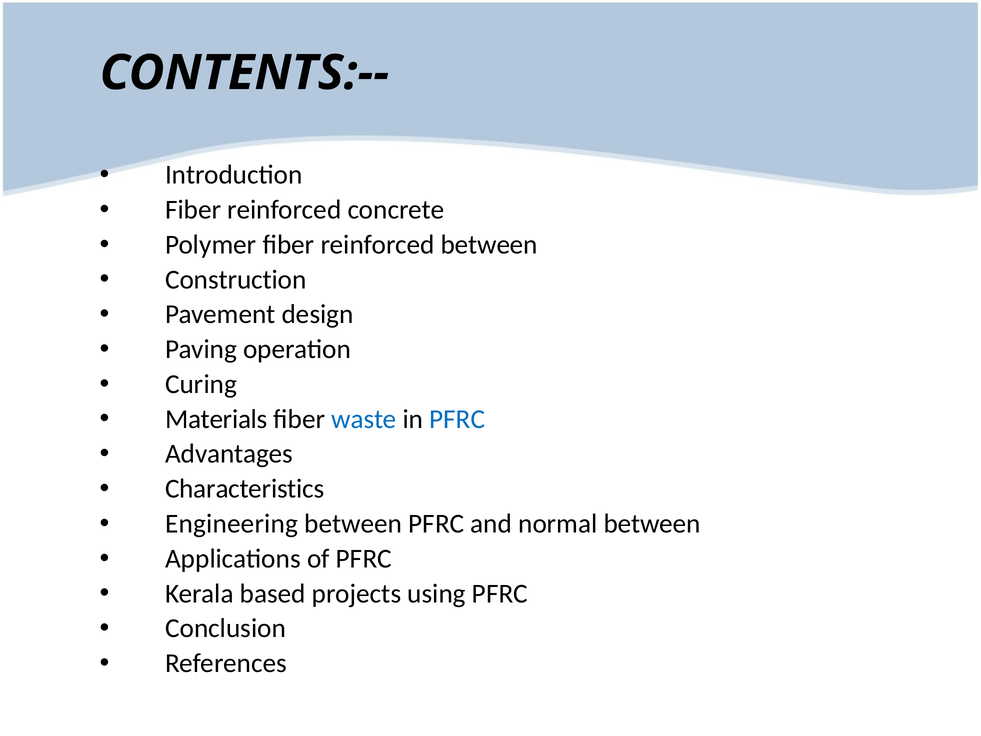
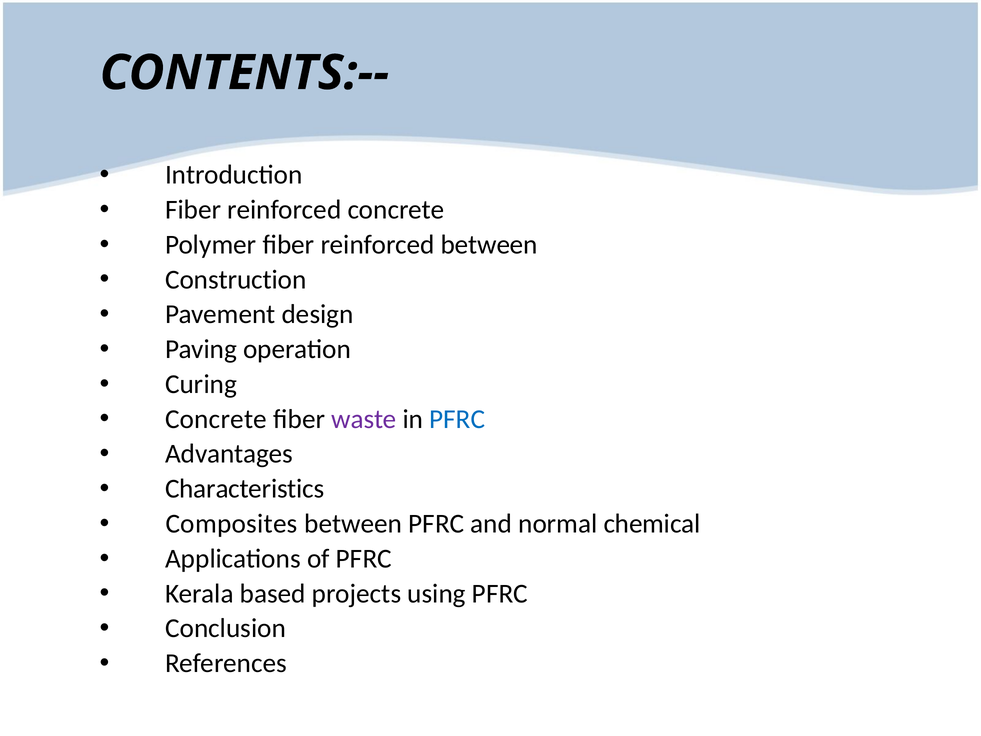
Materials: Materials -> Concrete (216, 419)
waste colour: blue -> purple (364, 419)
Engineering: Engineering -> Composites (232, 524)
normal between: between -> chemical (652, 524)
